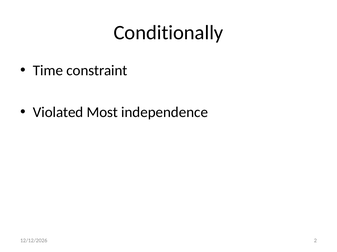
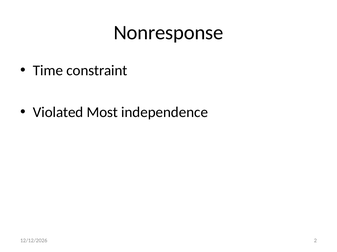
Conditionally: Conditionally -> Nonresponse (168, 33)
